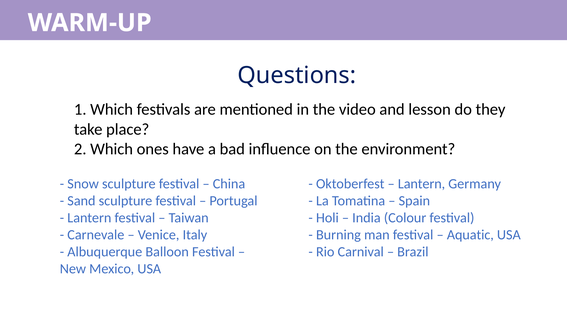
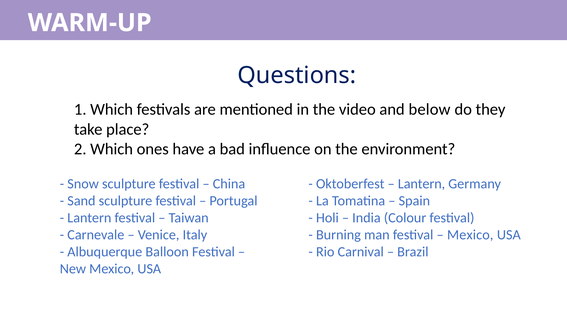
lesson: lesson -> below (430, 109)
Aquatic: Aquatic -> Mexico (470, 235)
